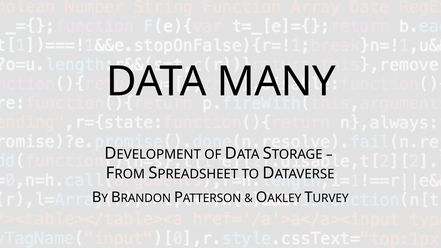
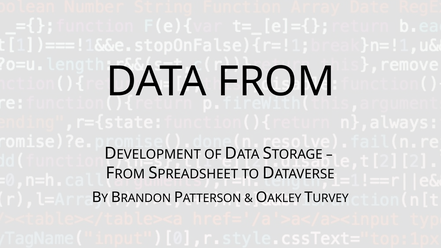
MANY: MANY -> FROM (276, 82)
